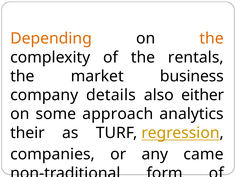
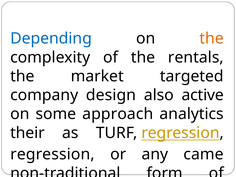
Depending colour: orange -> blue (51, 38)
business: business -> targeted (192, 76)
details: details -> design (111, 95)
either: either -> active (203, 95)
companies: companies -> regression (52, 154)
